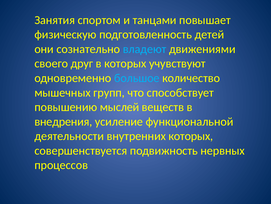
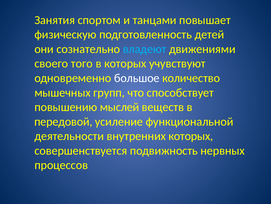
друг: друг -> того (82, 63)
большое colour: light blue -> white (137, 78)
внедрения: внедрения -> передовой (63, 121)
